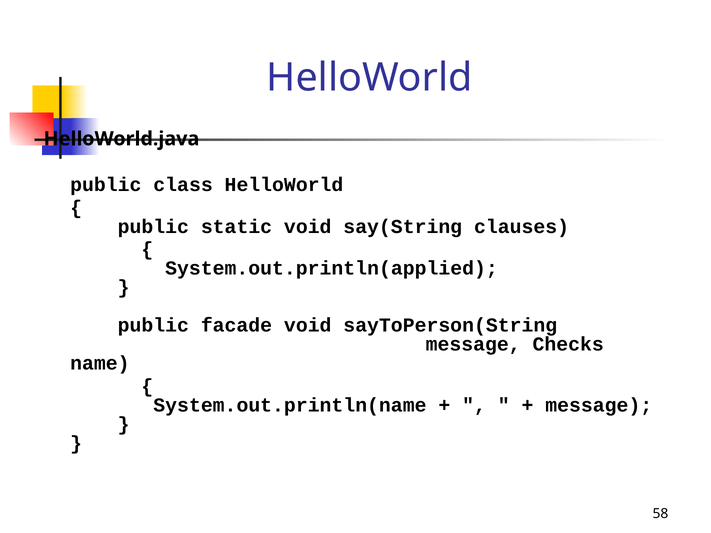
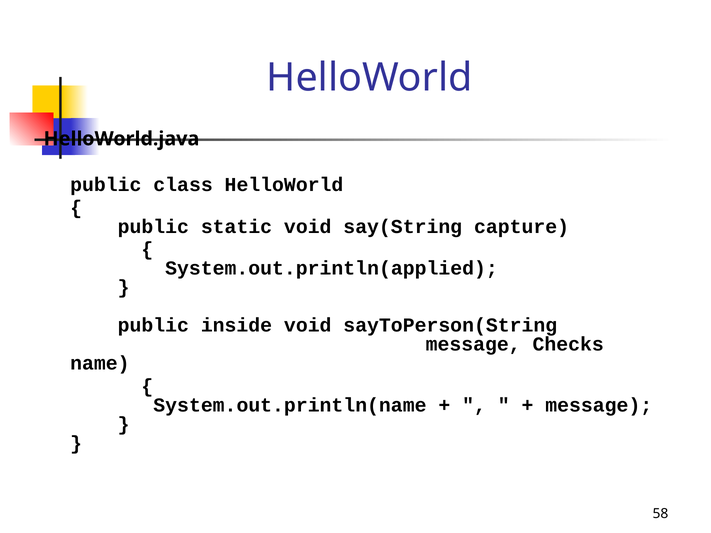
clauses: clauses -> capture (522, 227)
facade: facade -> inside (236, 325)
